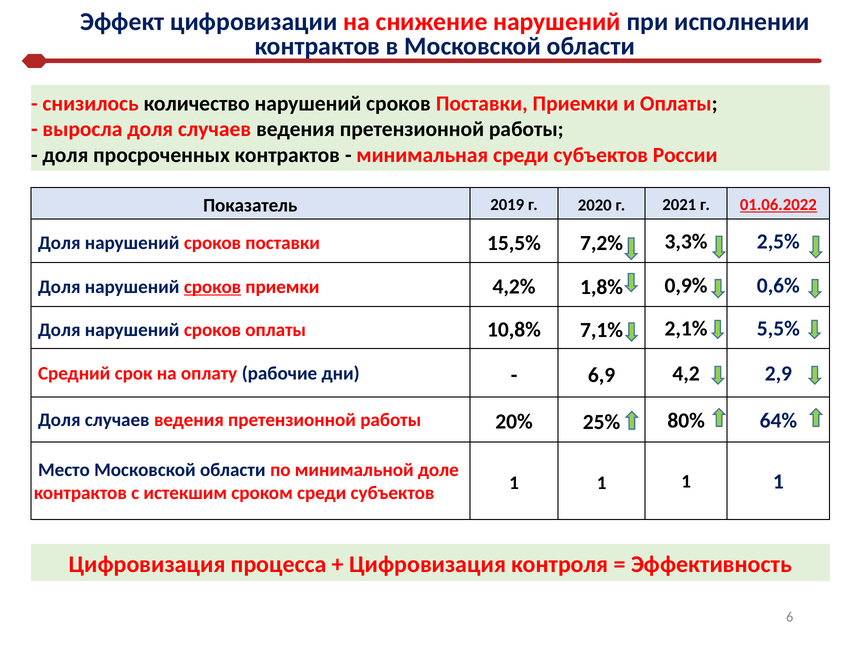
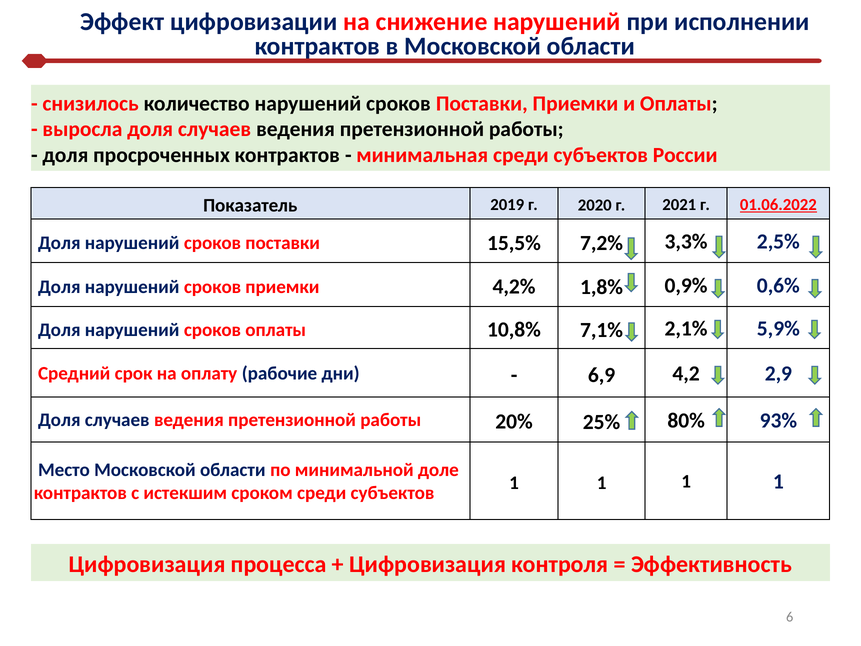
сроков underline: present -> none (213, 287)
5,5%: 5,5% -> 5,9% (778, 328)
64%: 64% -> 93% (778, 420)
